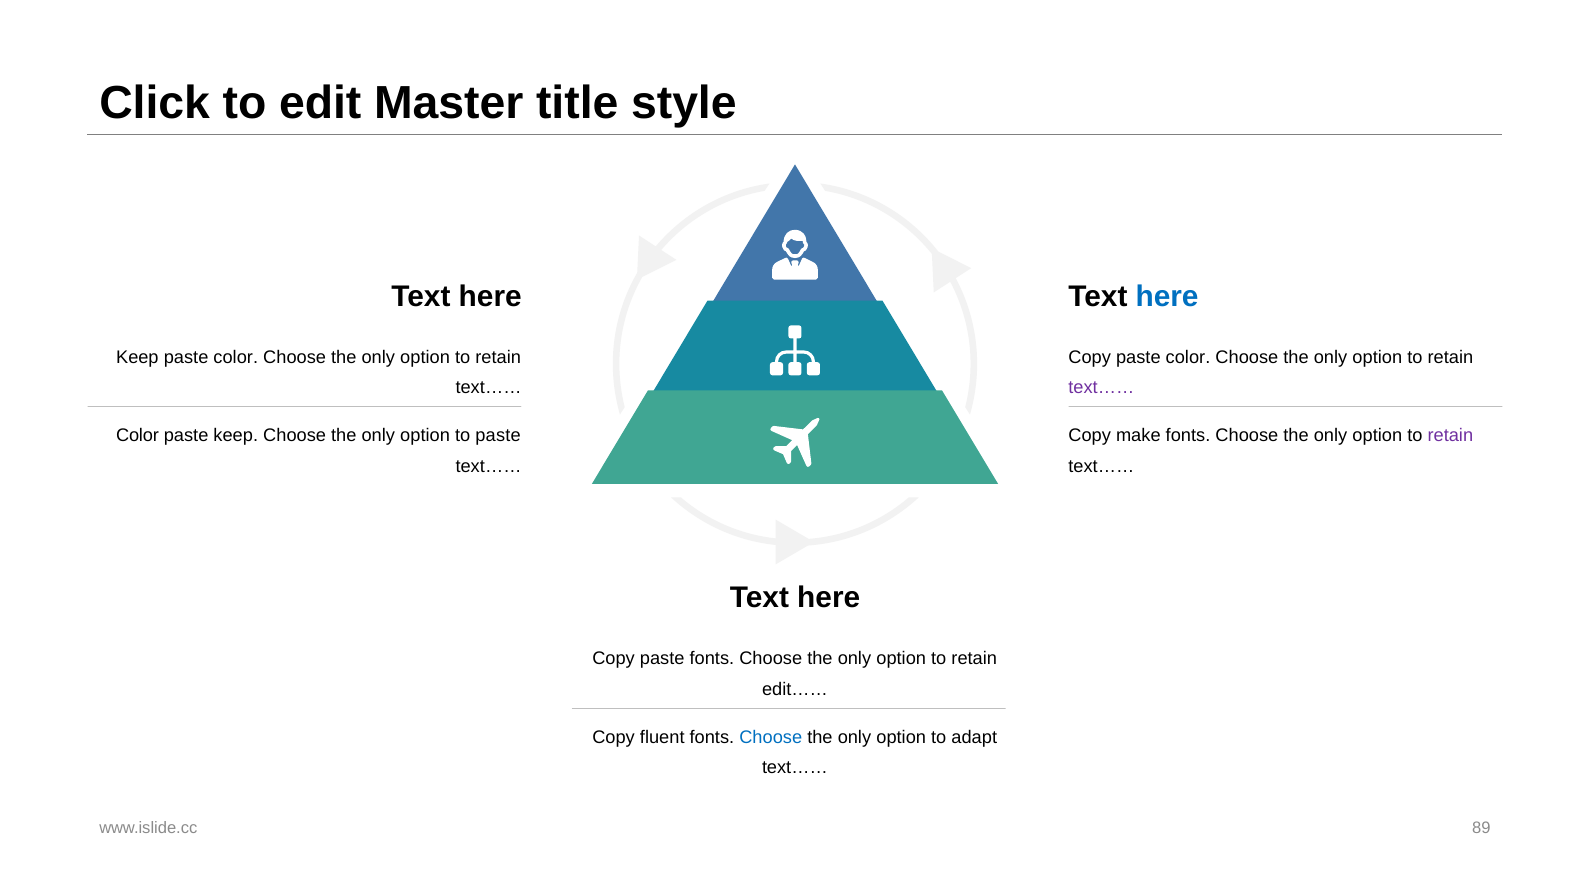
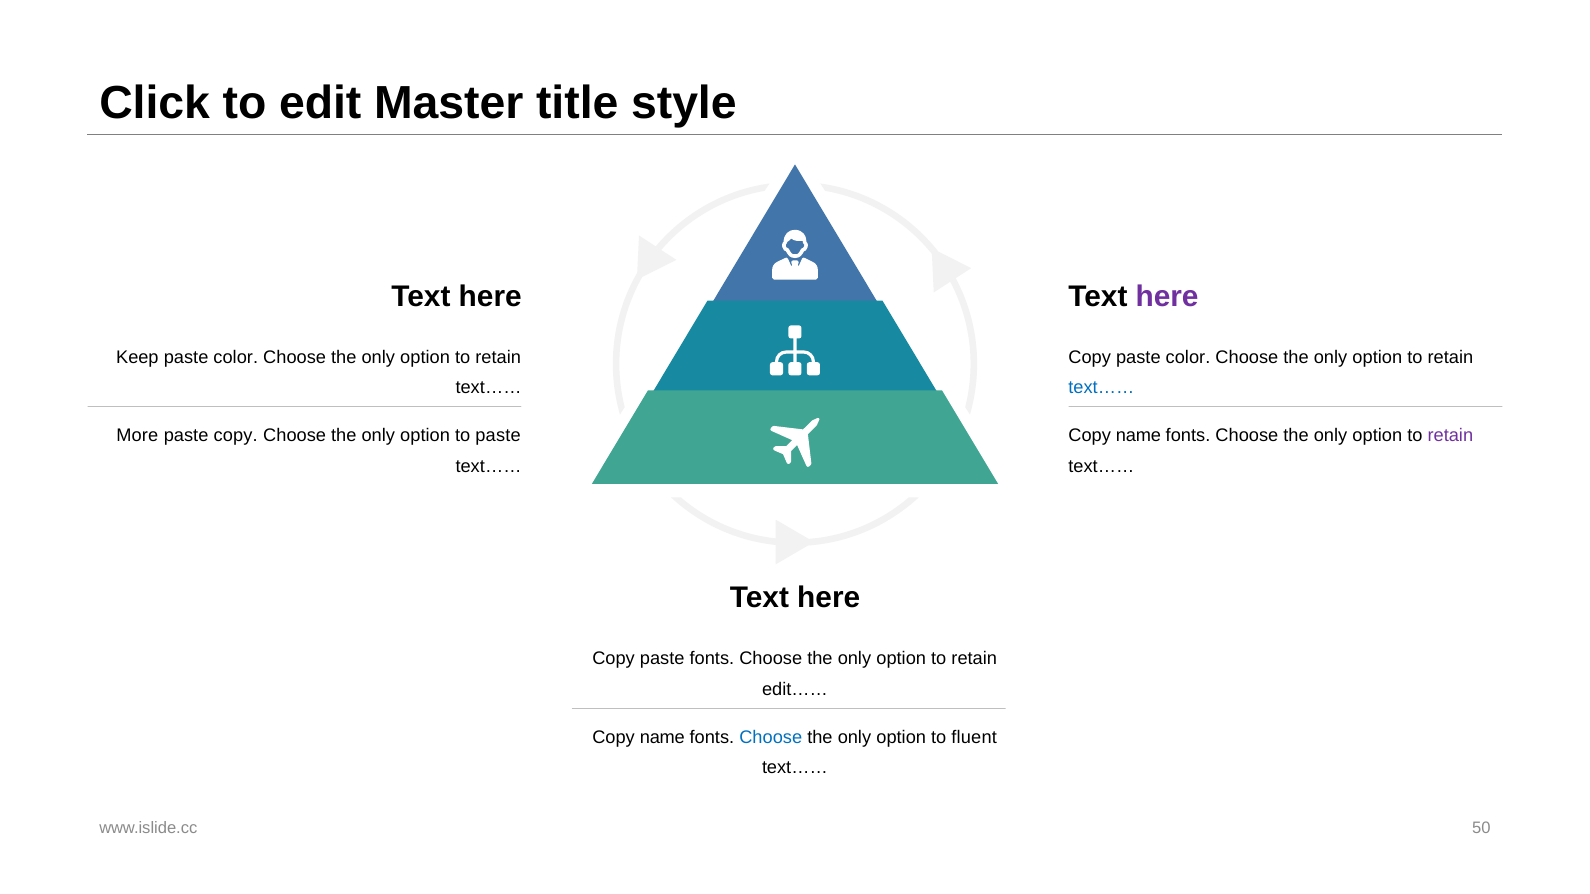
here colour: blue -> purple (1167, 297)
text…… colour: purple -> blue (1101, 388)
Color: Color -> More (137, 436)
paste keep: keep -> copy (236, 436)
make: make -> name (1138, 436)
fluent: fluent -> name (662, 738)
adapt: adapt -> fluent (974, 738)
89: 89 -> 50 (1481, 828)
